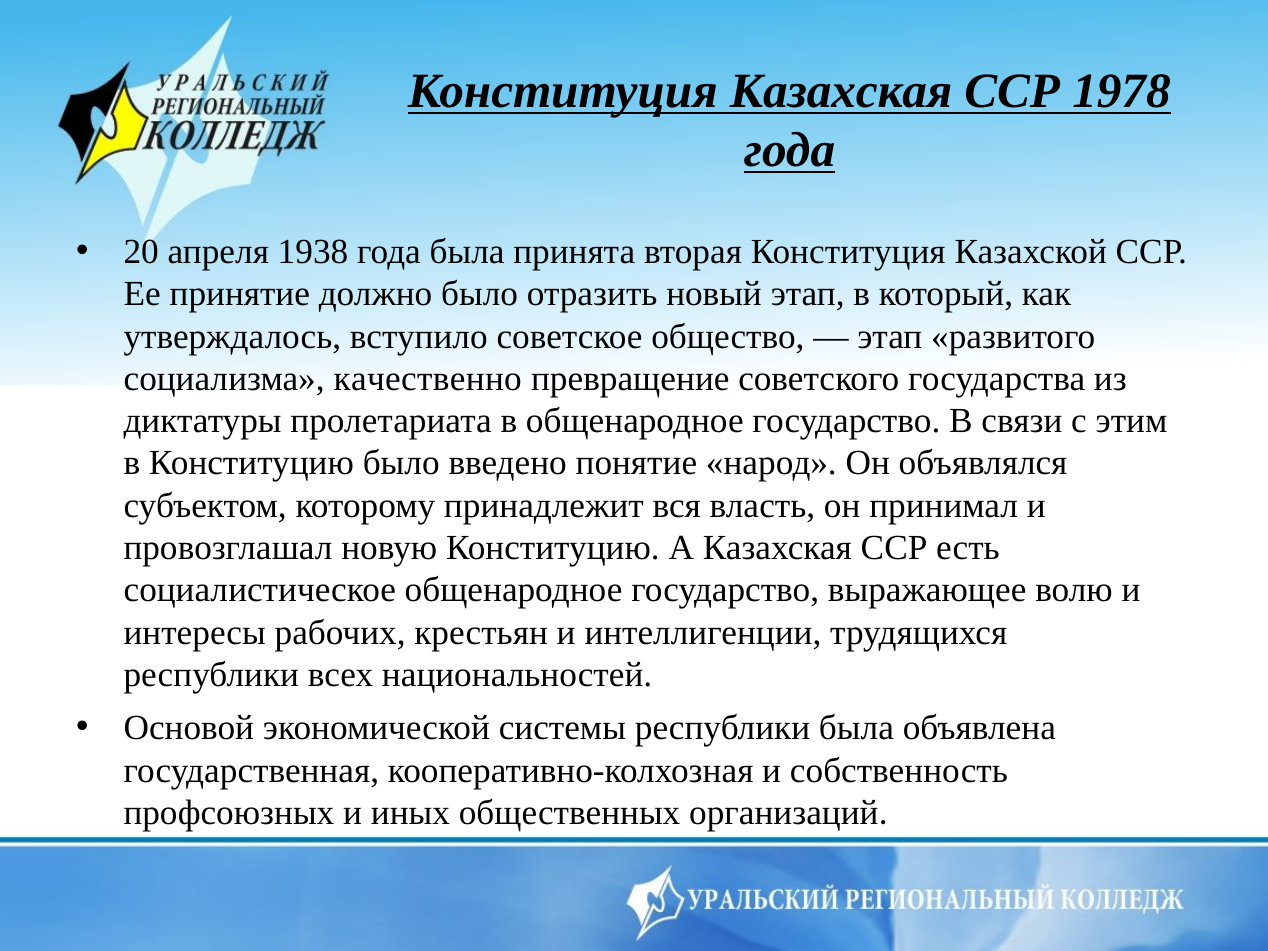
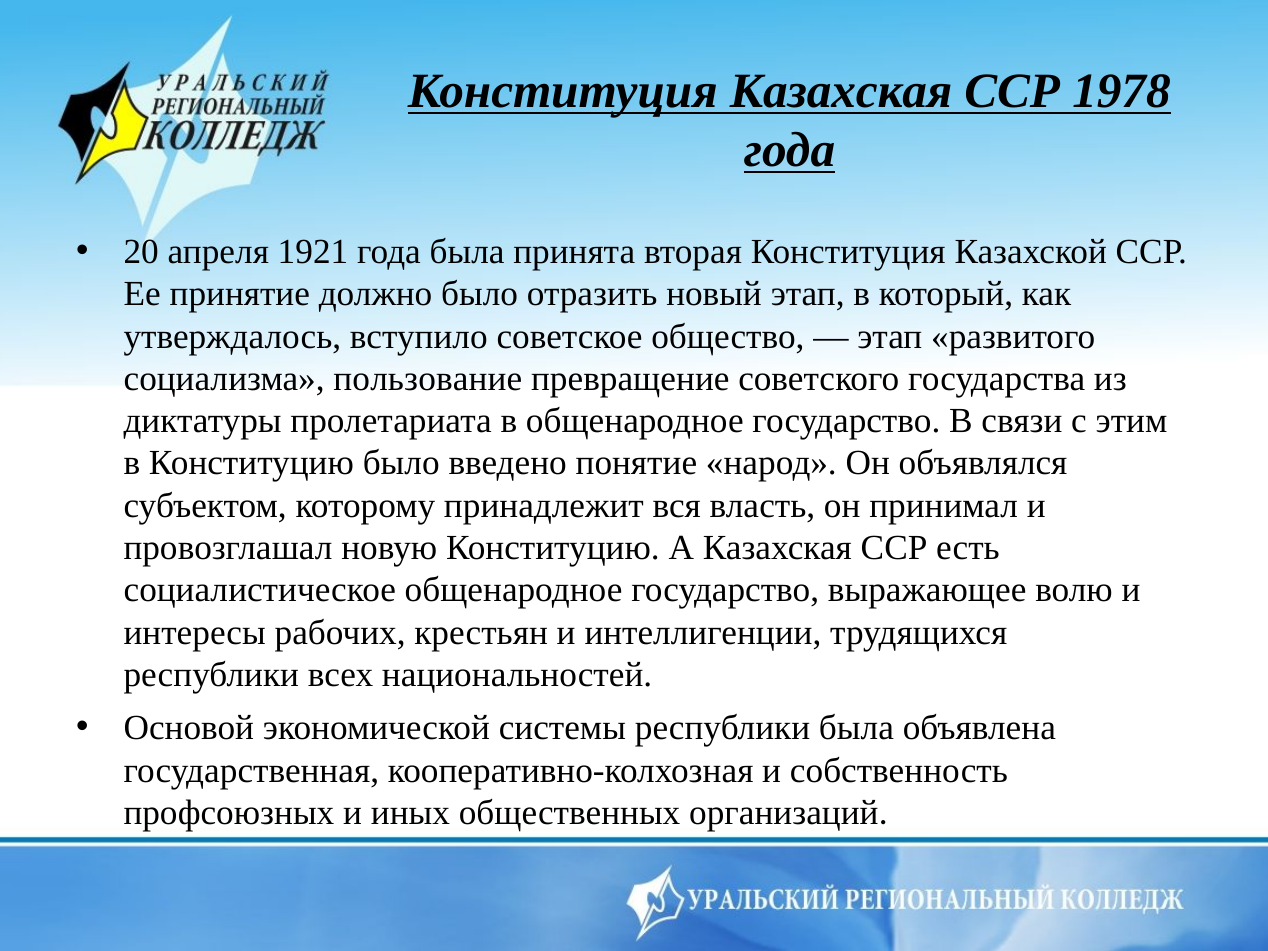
1938: 1938 -> 1921 (313, 252)
качественно: качественно -> пользование (428, 379)
